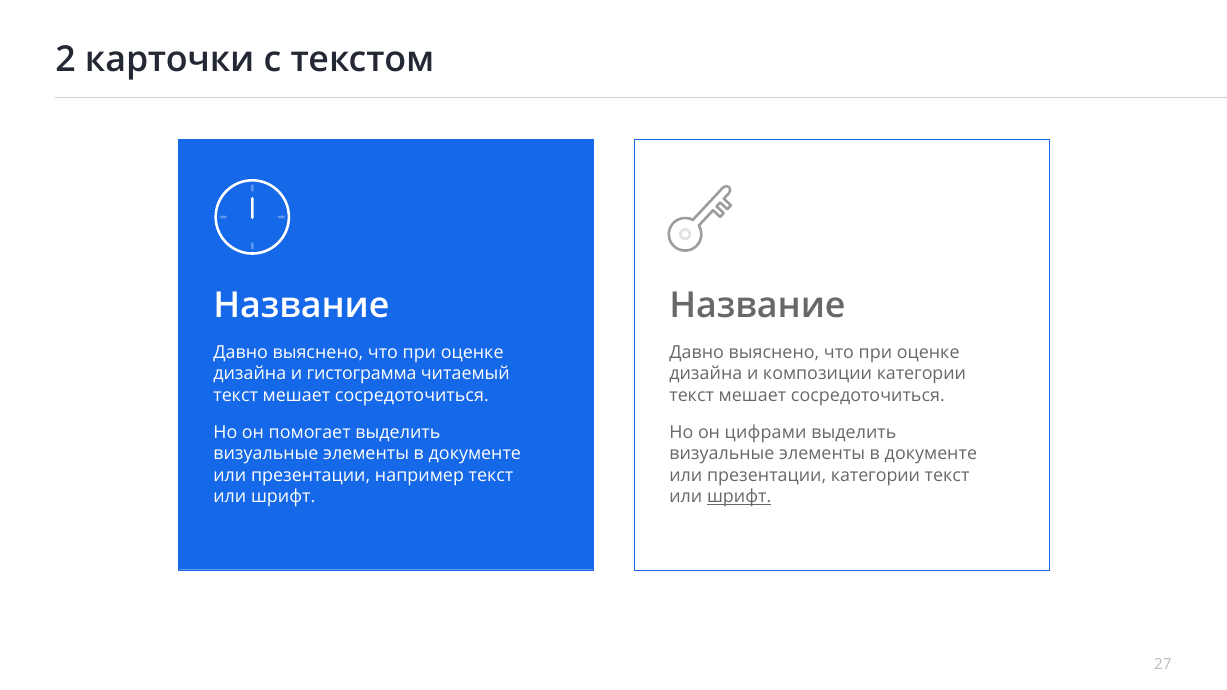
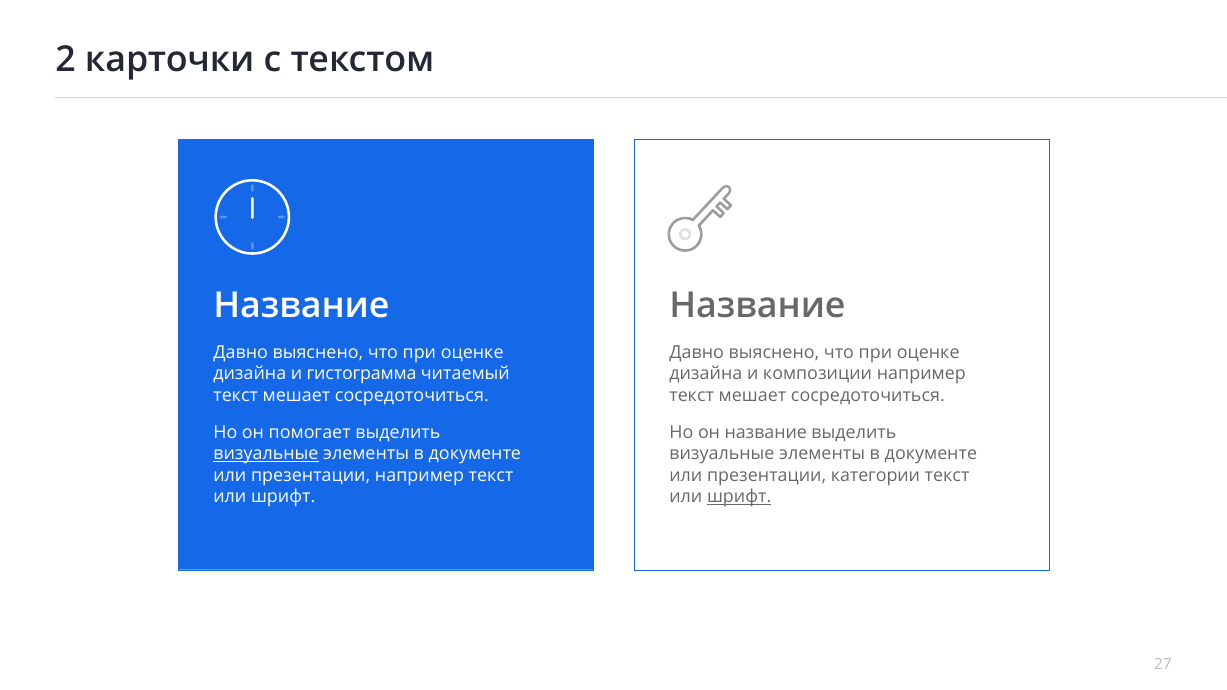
композиции категории: категории -> например (921, 374)
он цифрами: цифрами -> название (766, 432)
визуальные underline: none -> present (266, 454)
